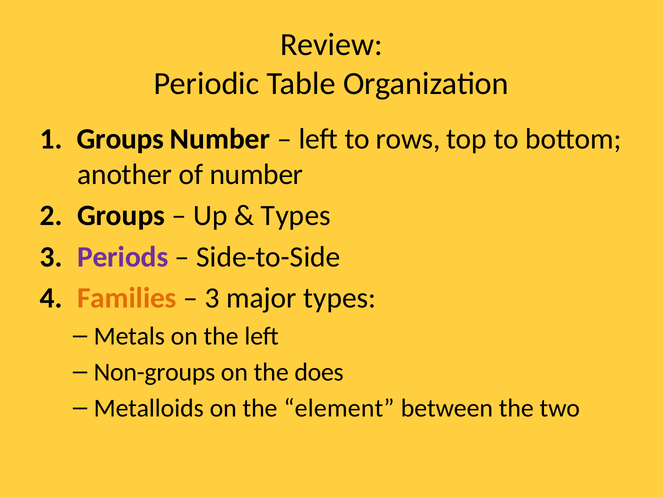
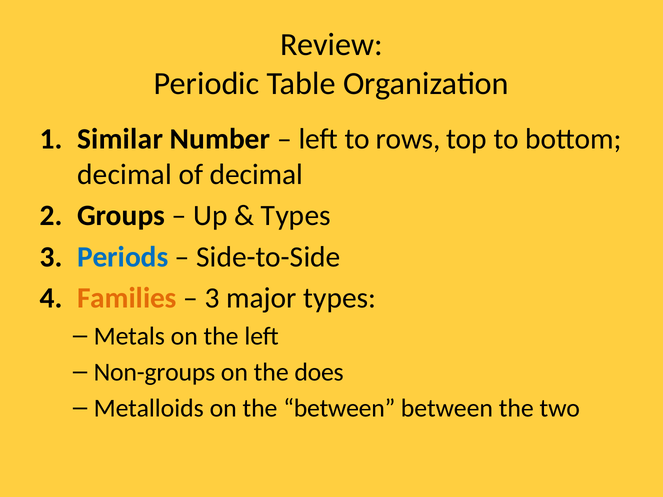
Groups: Groups -> Similar (120, 139)
another: another -> decimal (124, 174)
of number: number -> decimal (256, 174)
Periods colour: purple -> blue (123, 257)
the element: element -> between (339, 409)
